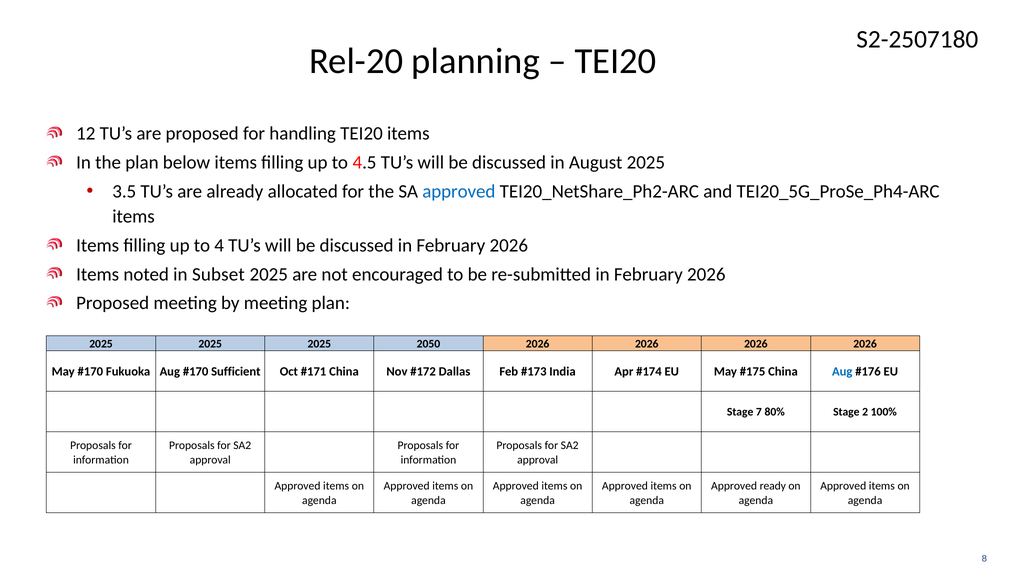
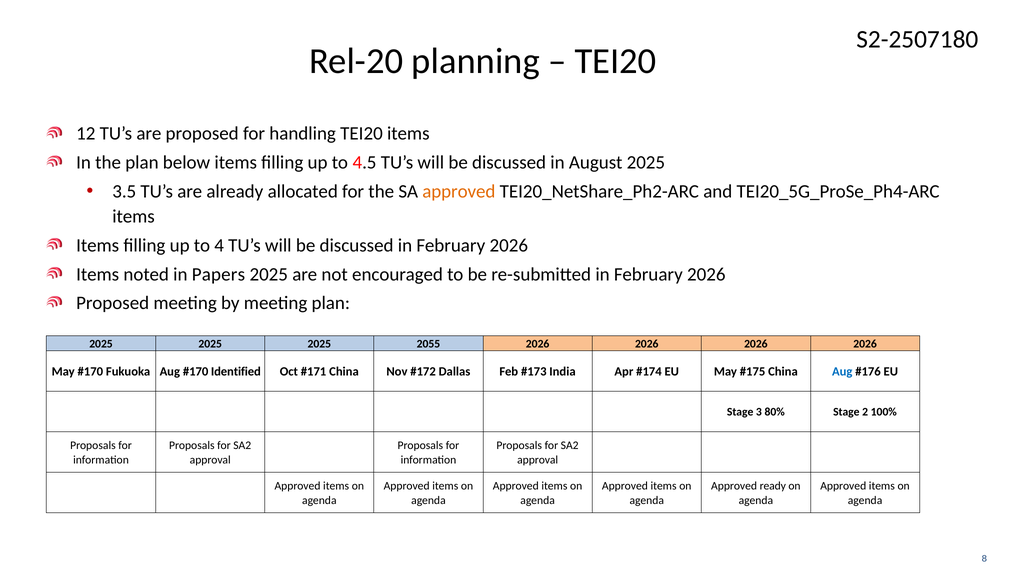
approved colour: blue -> orange (459, 191)
Subset: Subset -> Papers (218, 274)
2050: 2050 -> 2055 (428, 344)
Sufficient: Sufficient -> Identified (236, 371)
7: 7 -> 3 (759, 412)
